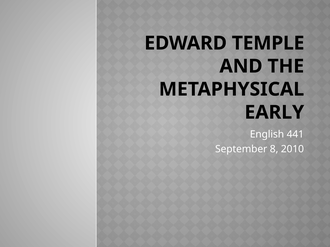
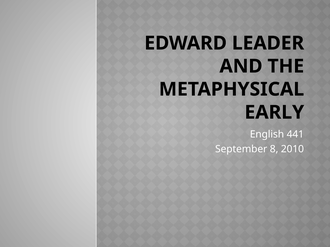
TEMPLE: TEMPLE -> LEADER (268, 43)
